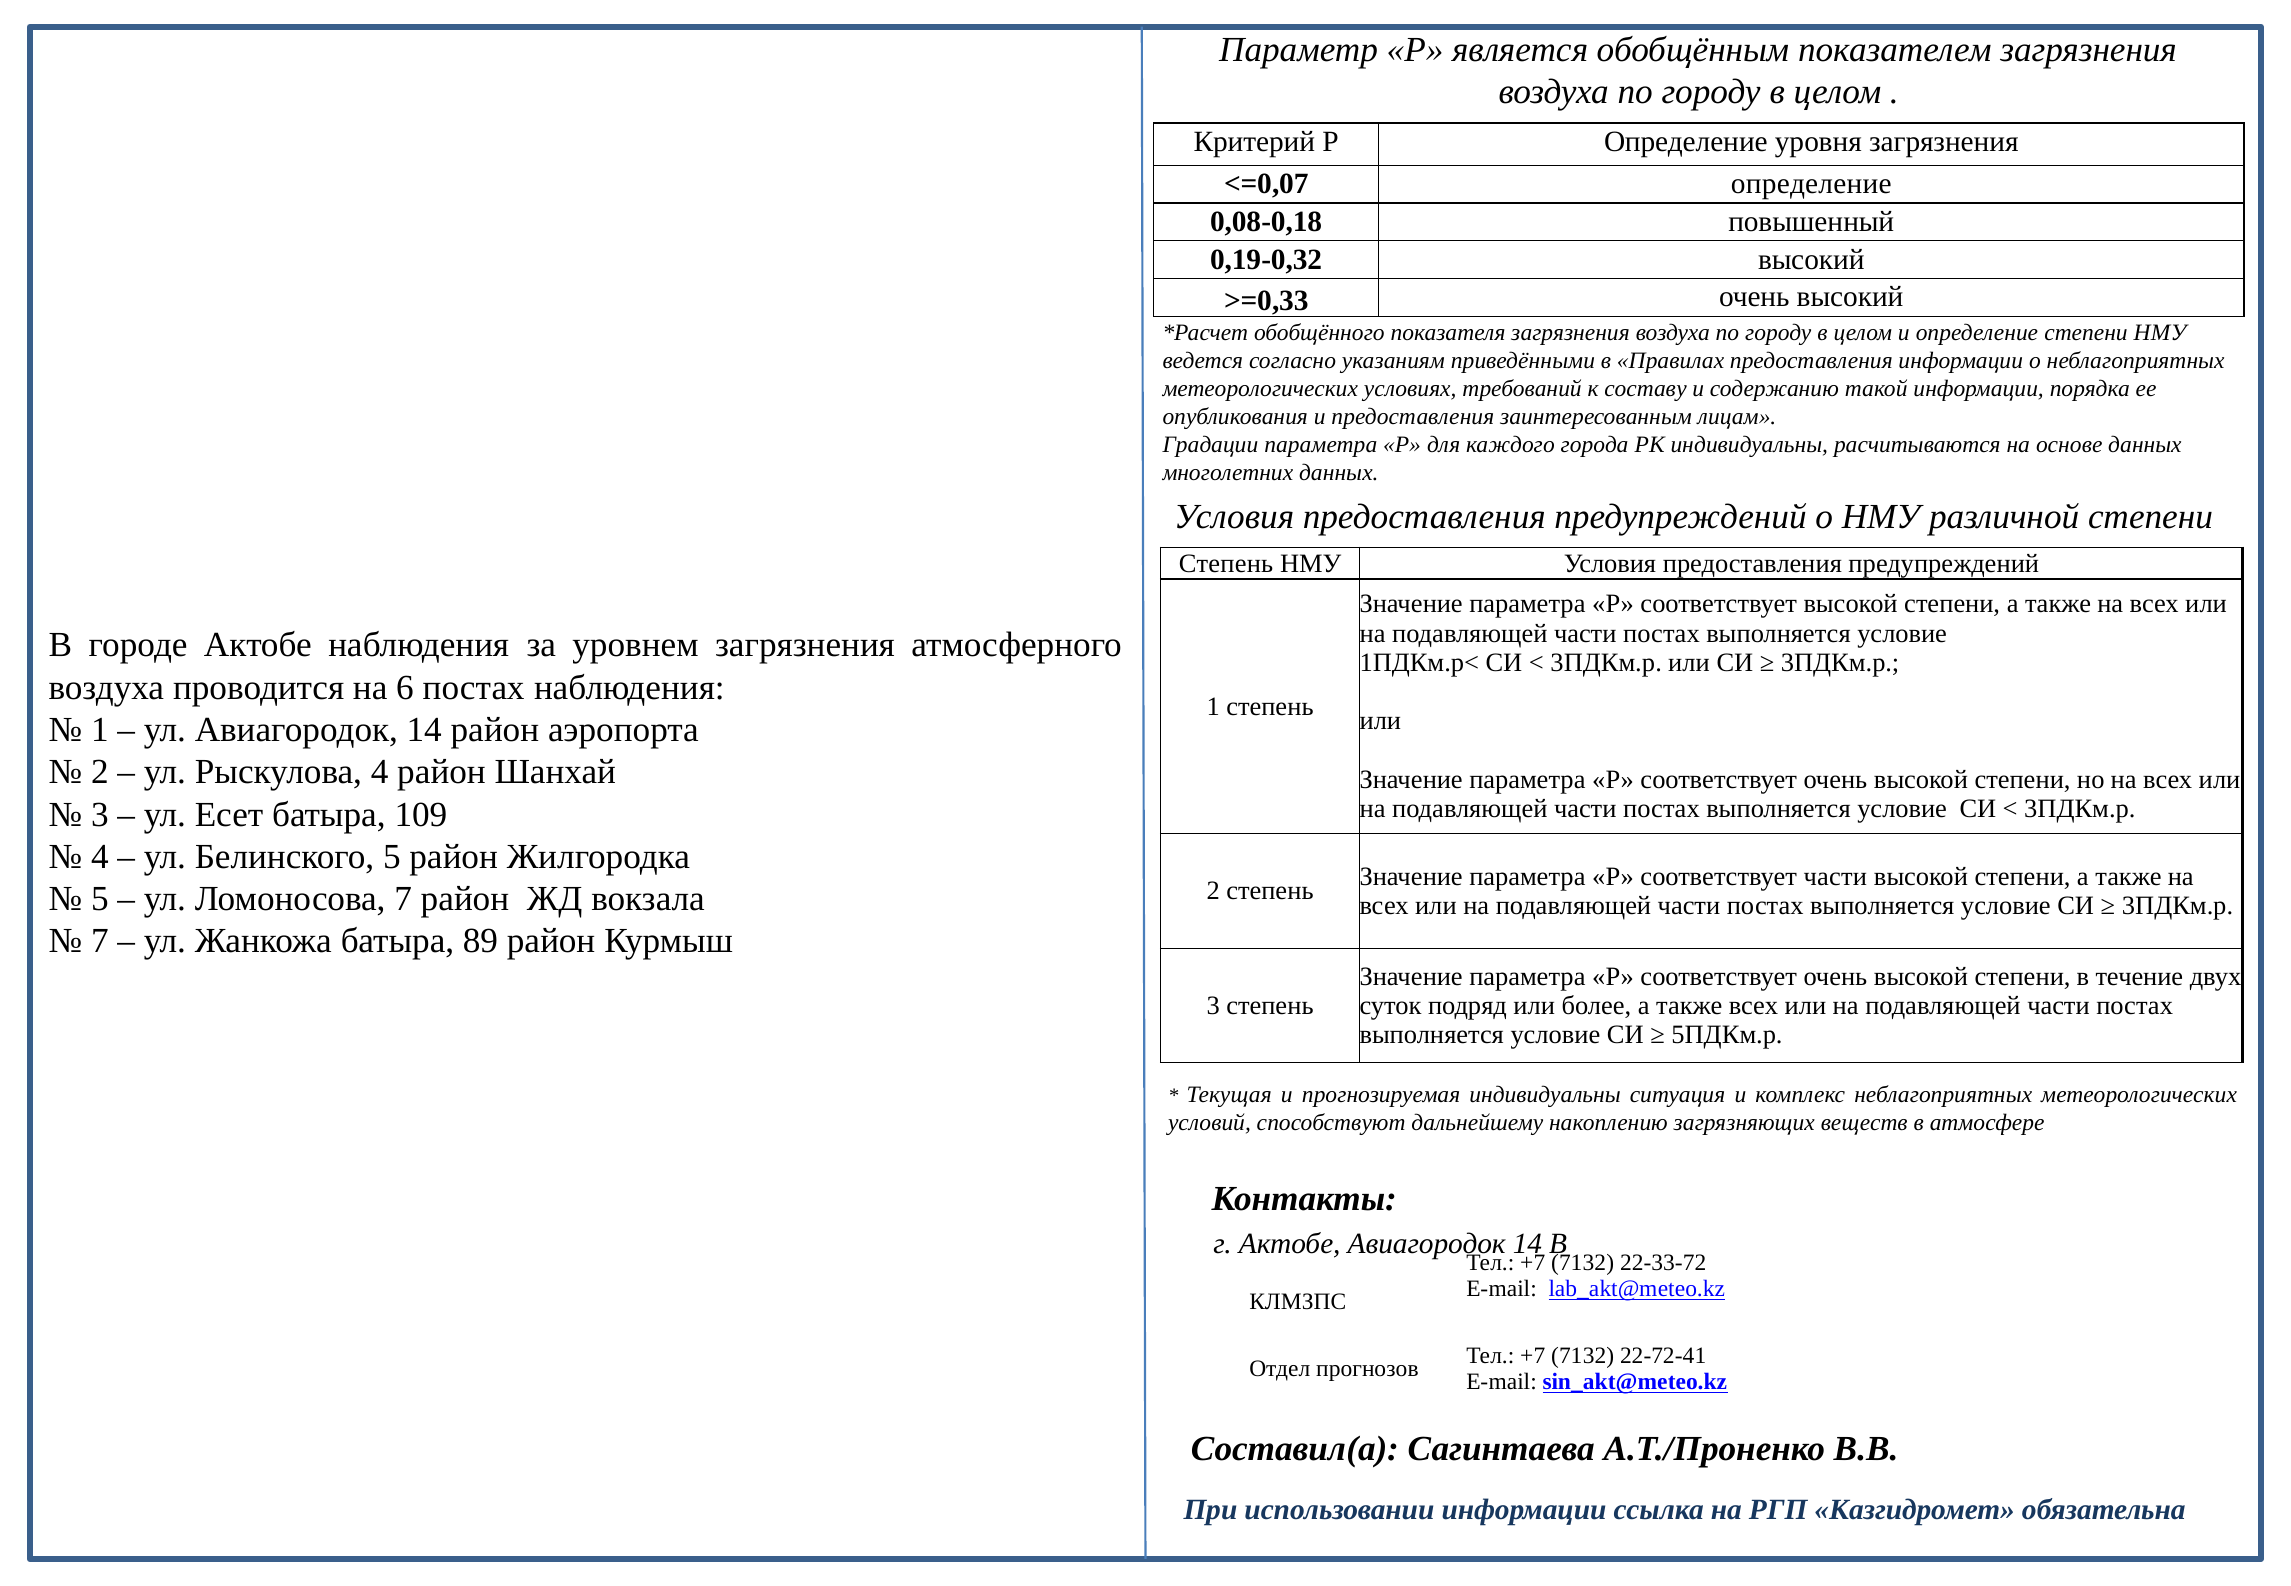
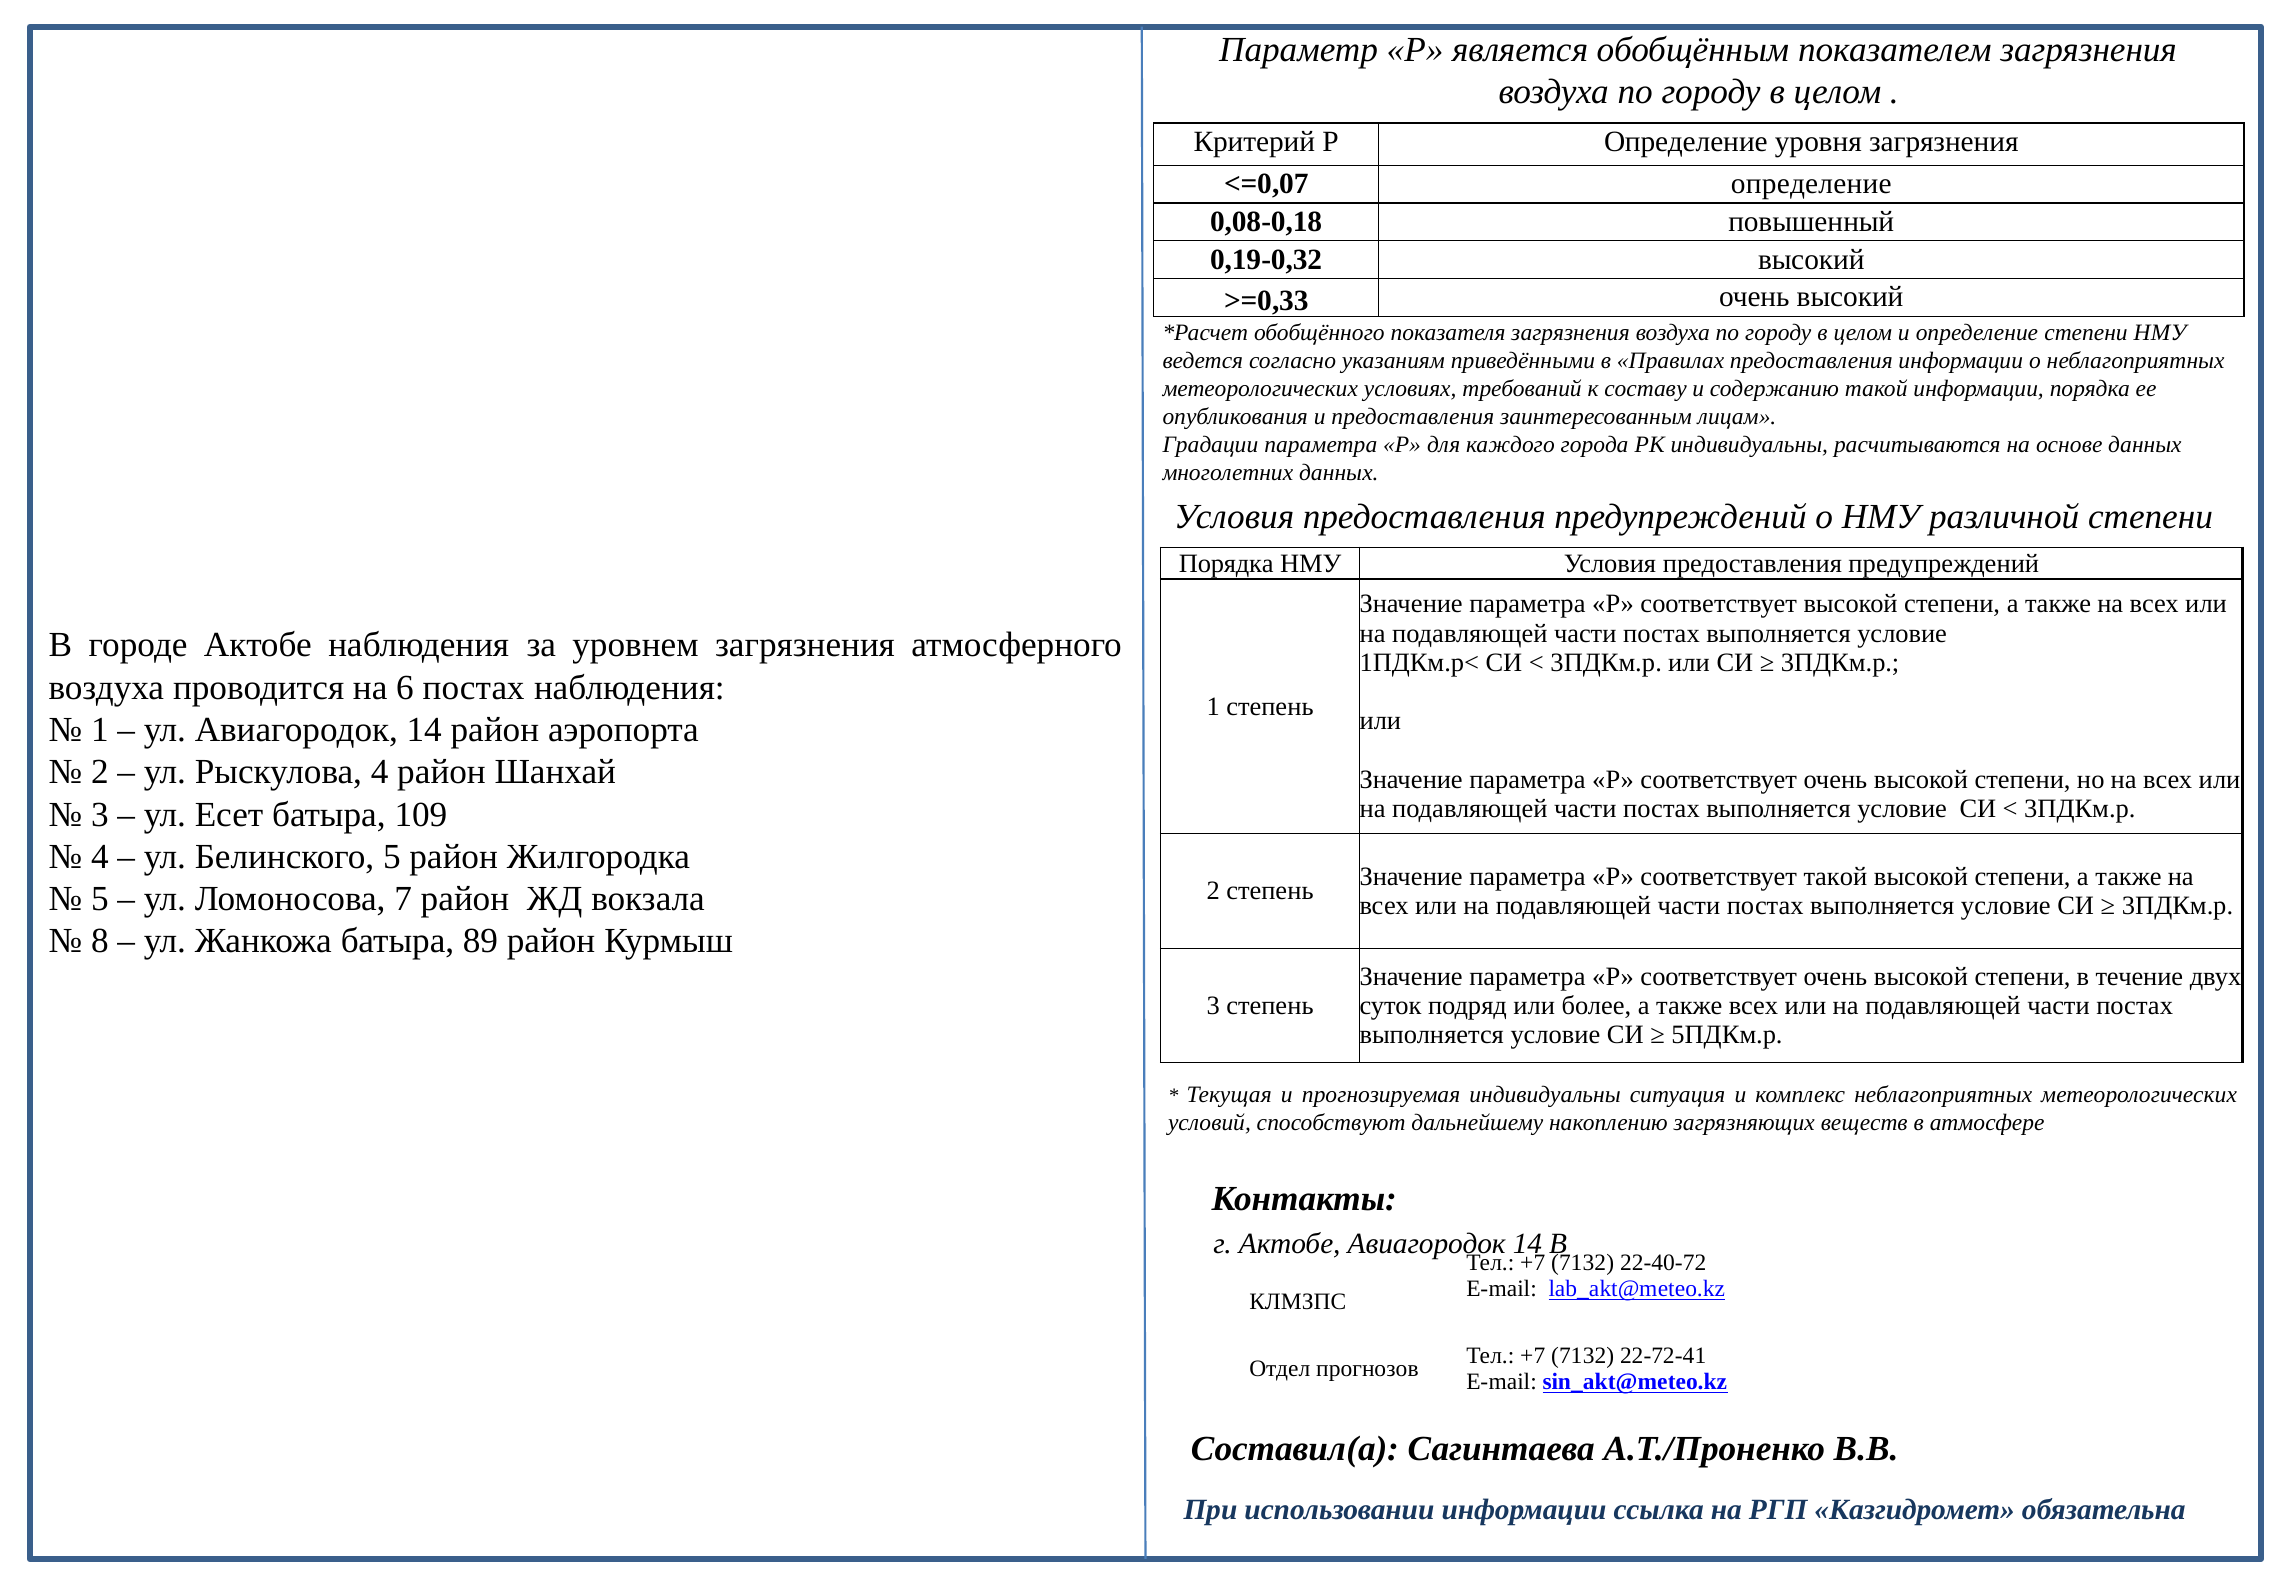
Степень: Степень -> Порядка (1226, 563)
соответствует части: части -> такой (1835, 877)
7: 7 -> 8 (100, 941)
22-33-72: 22-33-72 -> 22-40-72 (1663, 1263)
